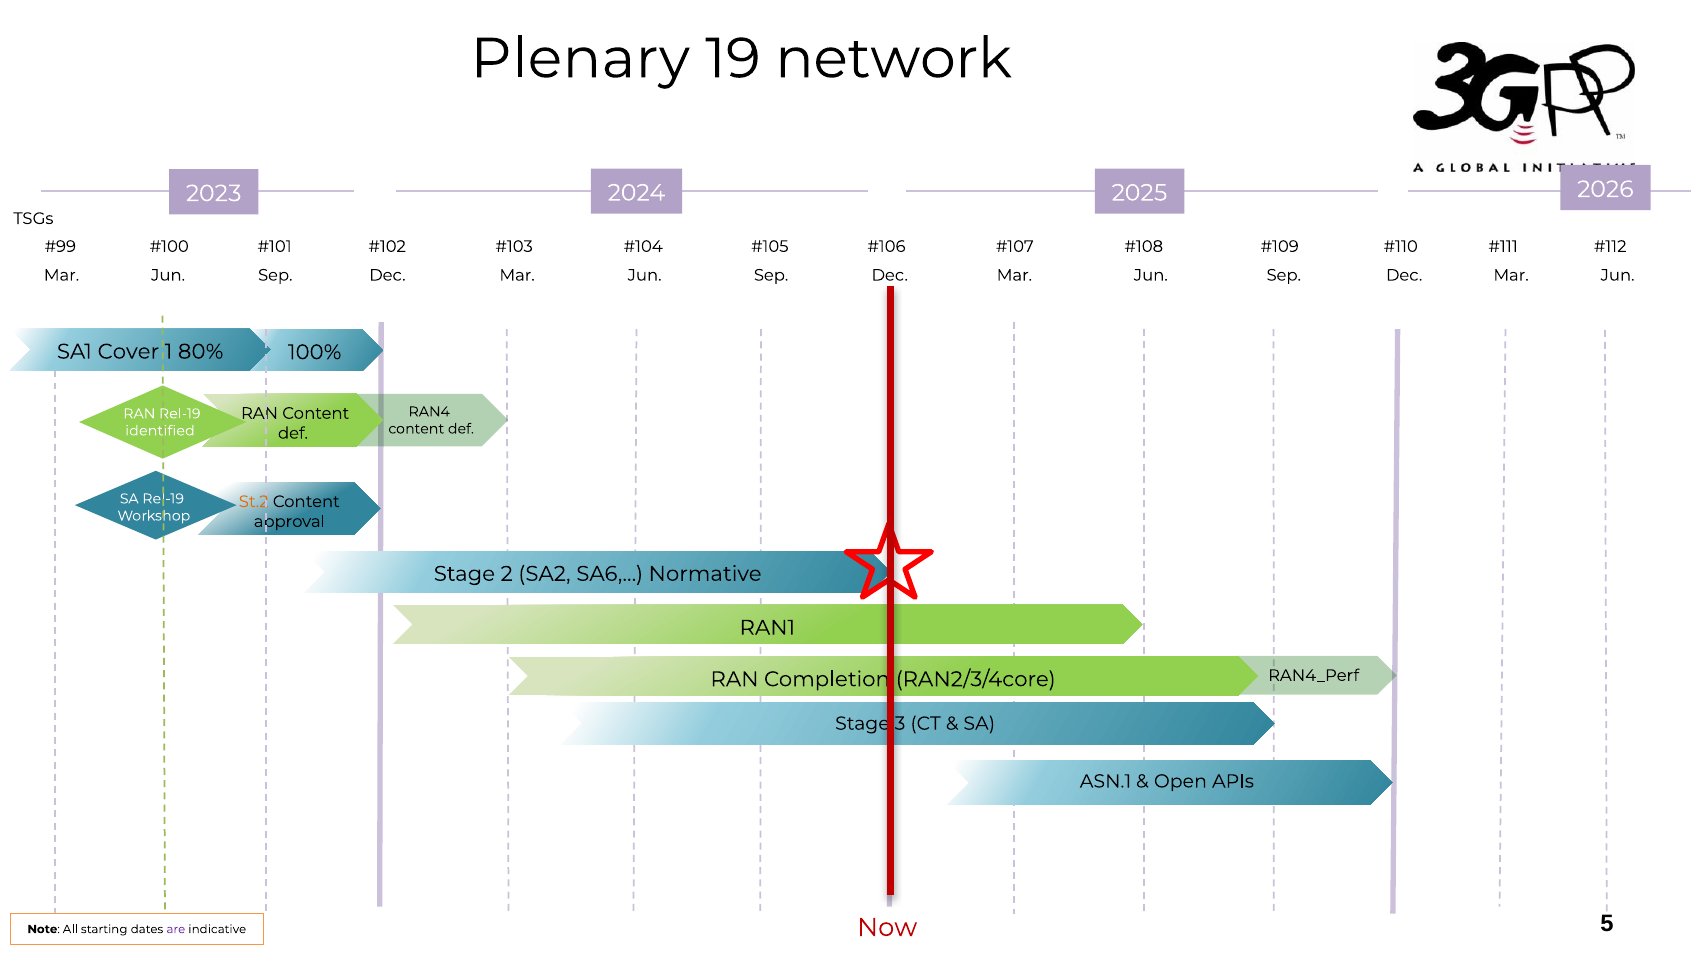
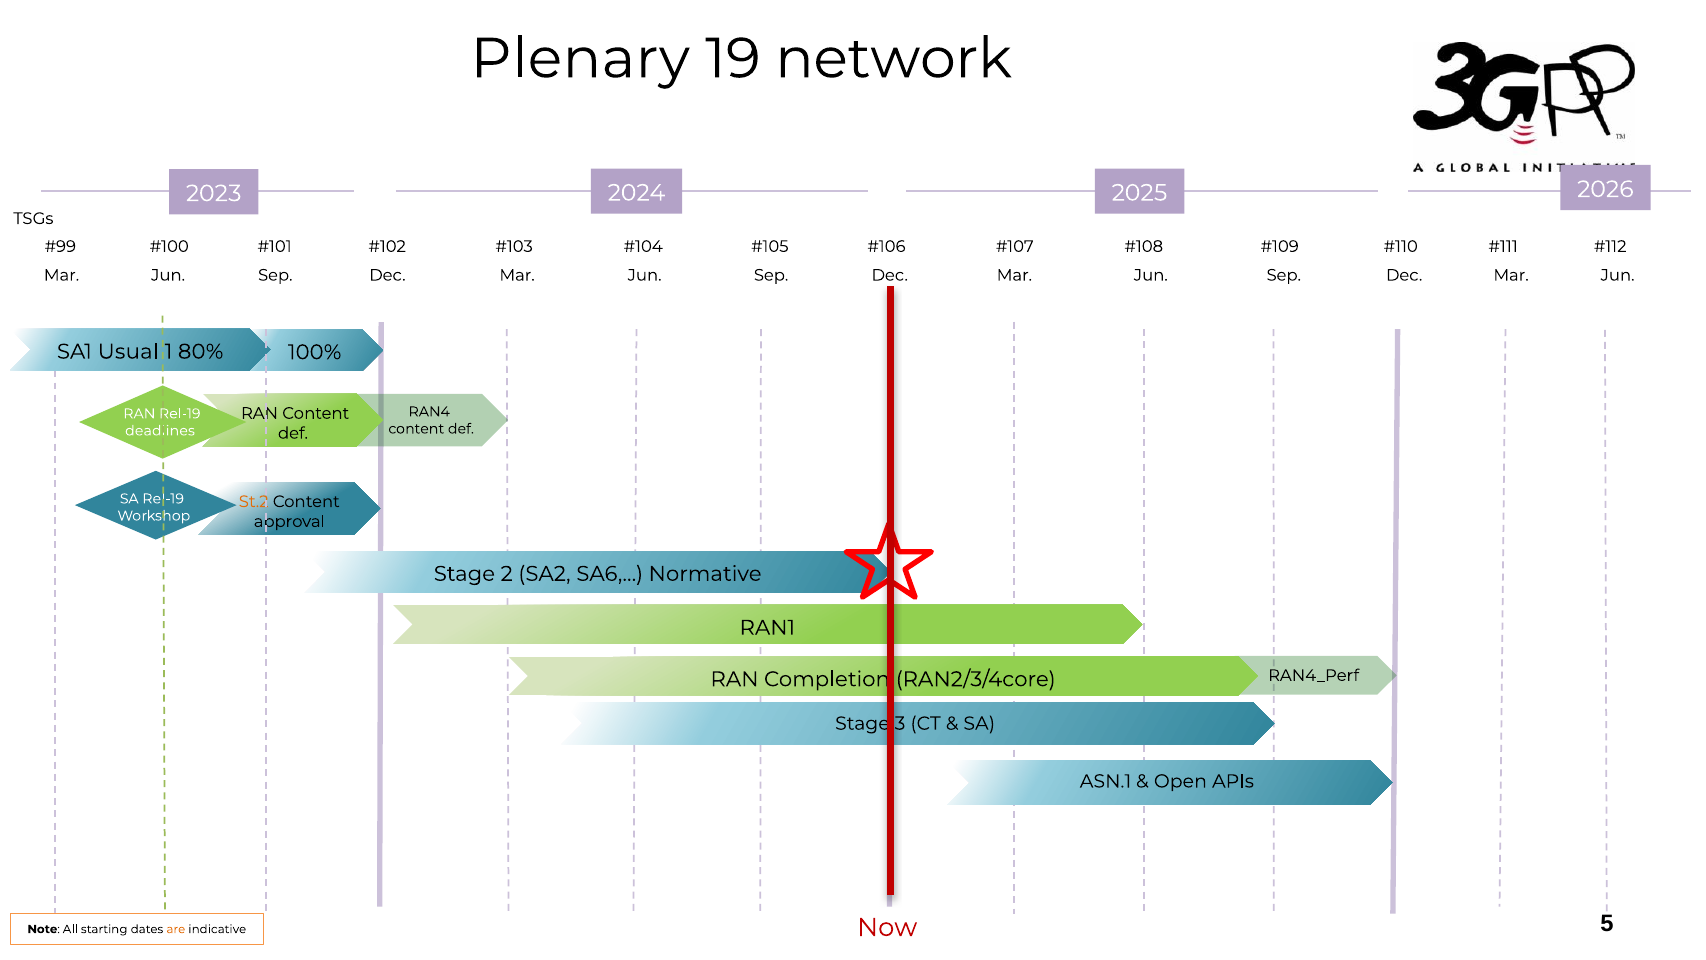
Cover: Cover -> Usual (128, 351)
identified: identified -> deadlines (160, 431)
are colour: purple -> orange (176, 929)
